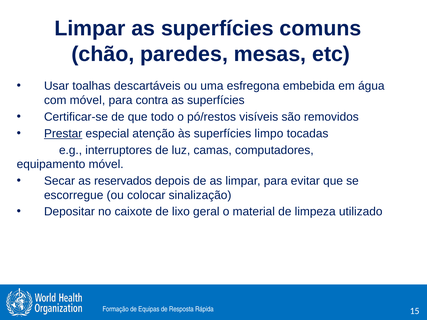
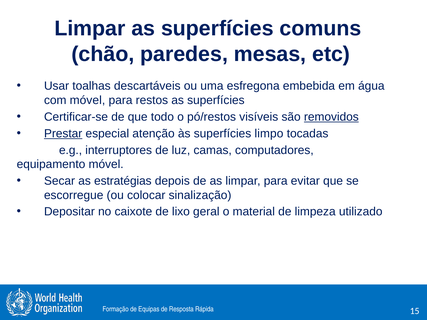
contra: contra -> restos (152, 100)
removidos underline: none -> present (331, 117)
reservados: reservados -> estratégias (123, 181)
